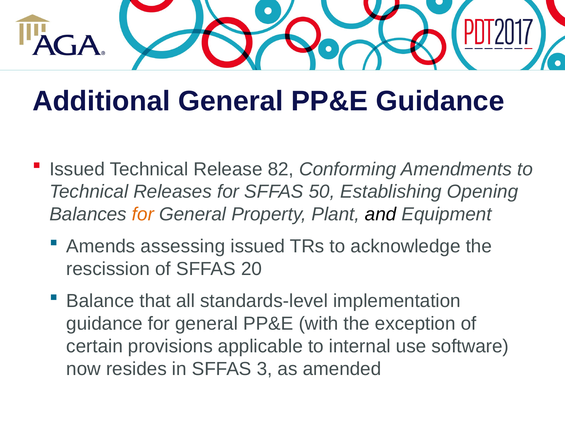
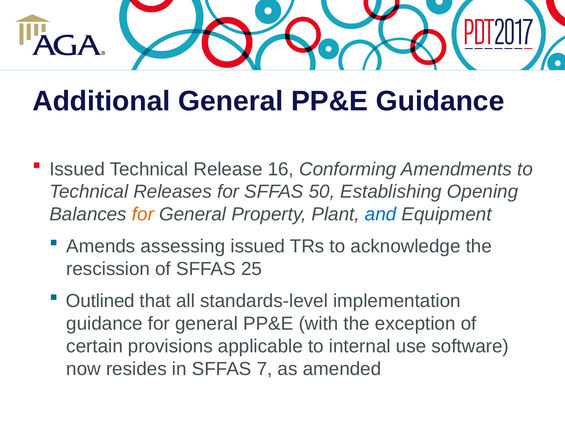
82: 82 -> 16 (281, 169)
and colour: black -> blue (381, 214)
20: 20 -> 25 (251, 269)
Balance: Balance -> Outlined (100, 301)
3: 3 -> 7 (265, 369)
